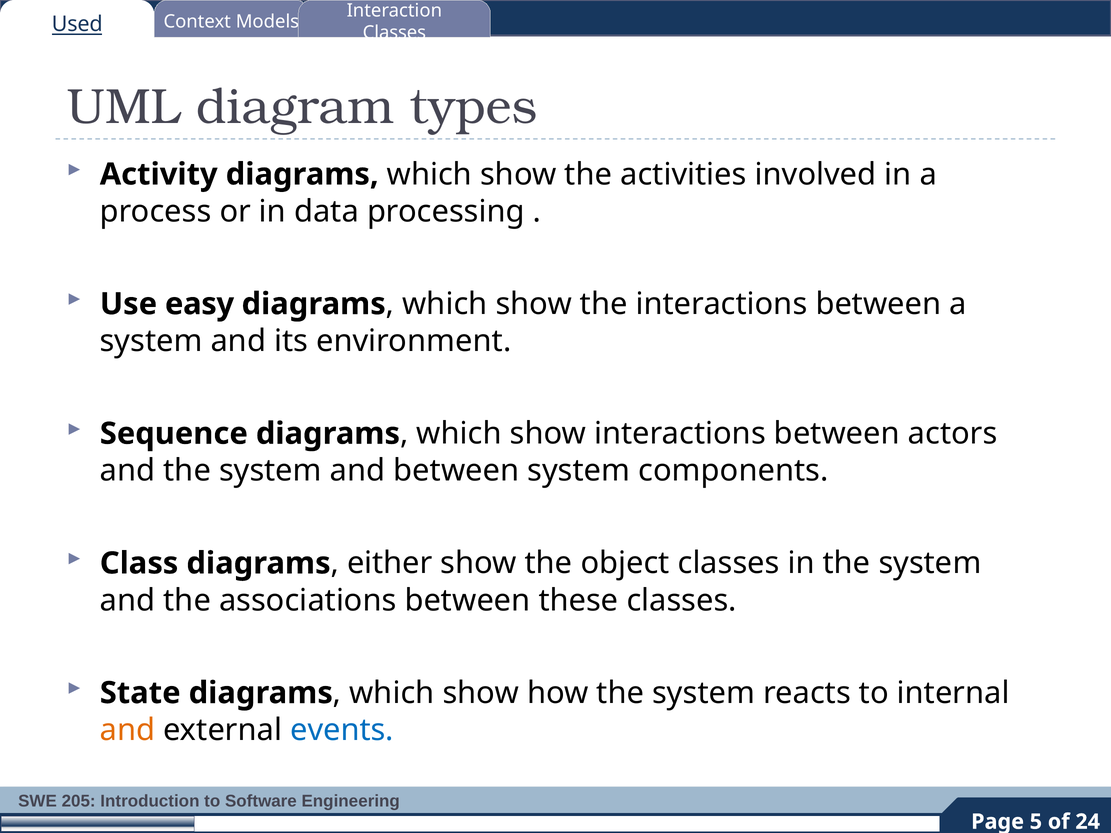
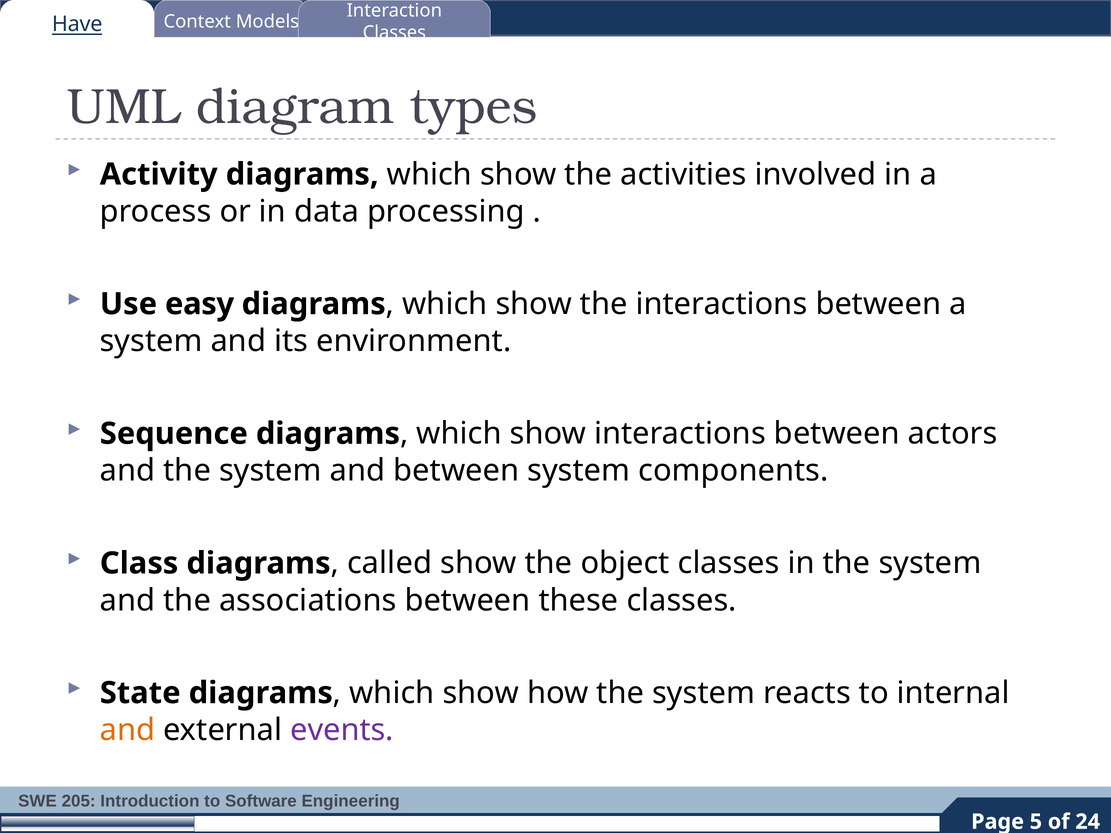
Used: Used -> Have (77, 24)
either: either -> called (390, 563)
events colour: blue -> purple (342, 730)
